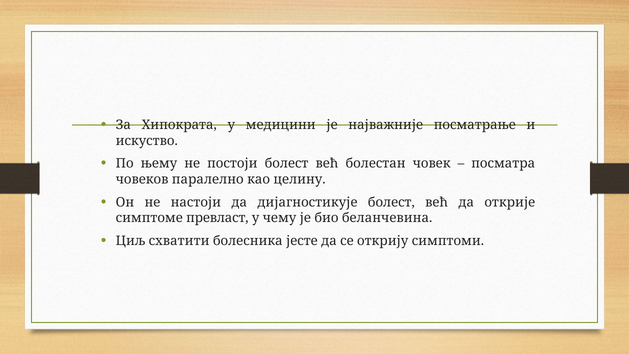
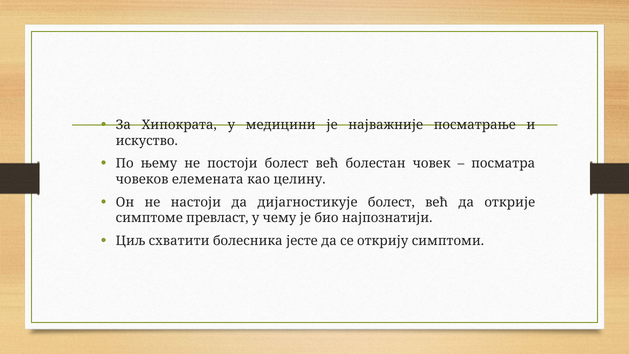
паралелно: паралелно -> елемената (208, 179)
беланчевина: беланчевина -> најпознатији (387, 218)
